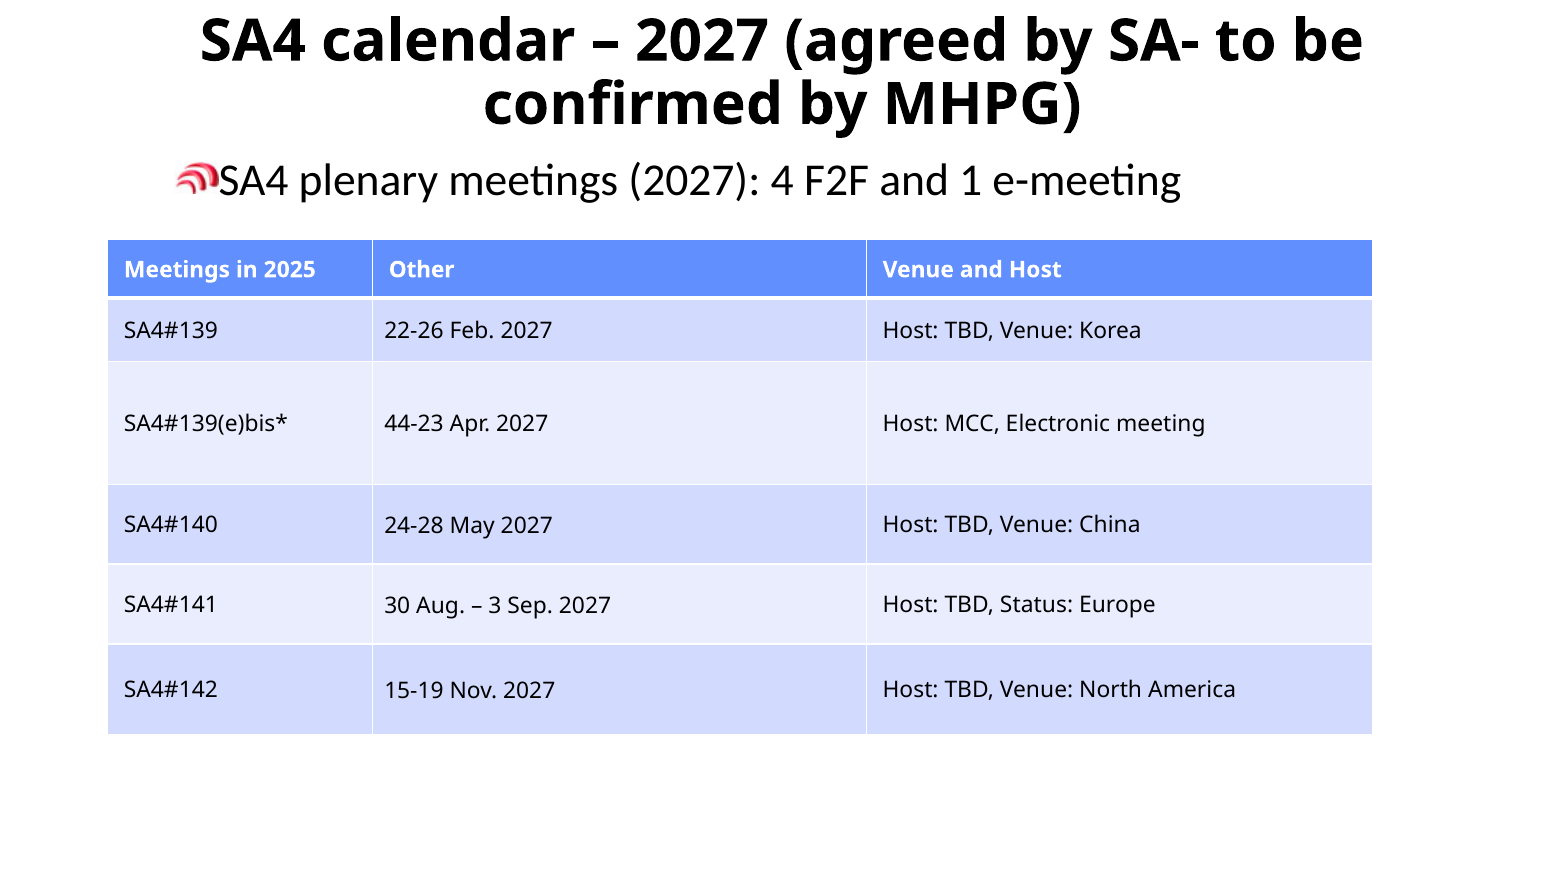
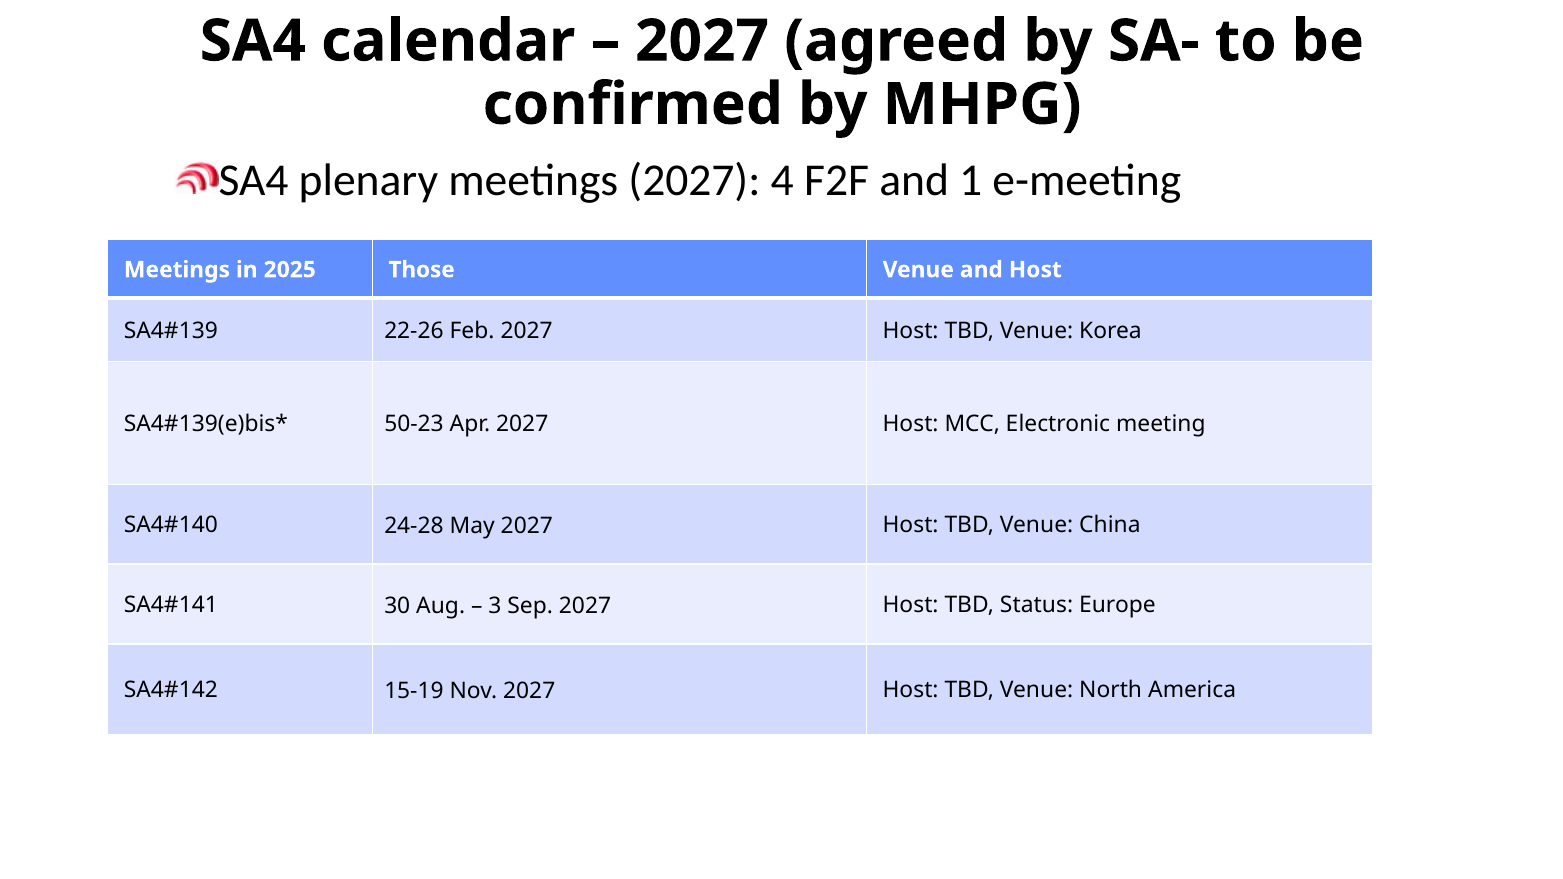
Other: Other -> Those (422, 270)
44-23: 44-23 -> 50-23 (414, 424)
